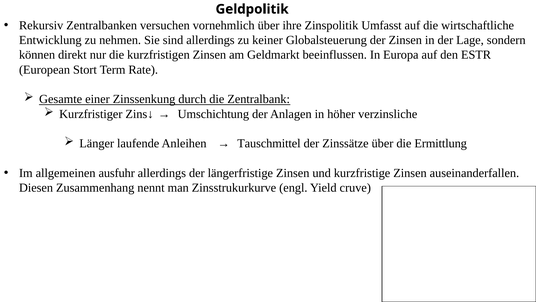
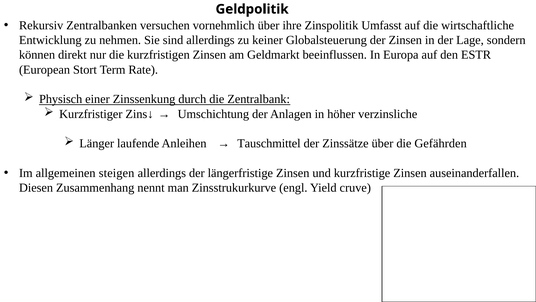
Gesamte: Gesamte -> Physisch (61, 99)
Ermittlung: Ermittlung -> Gefährden (441, 143)
ausfuhr: ausfuhr -> steigen (117, 173)
